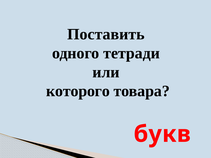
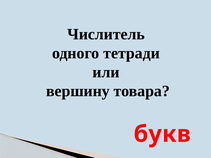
Поставить: Поставить -> Числитель (106, 34)
которого: которого -> вершину (78, 91)
